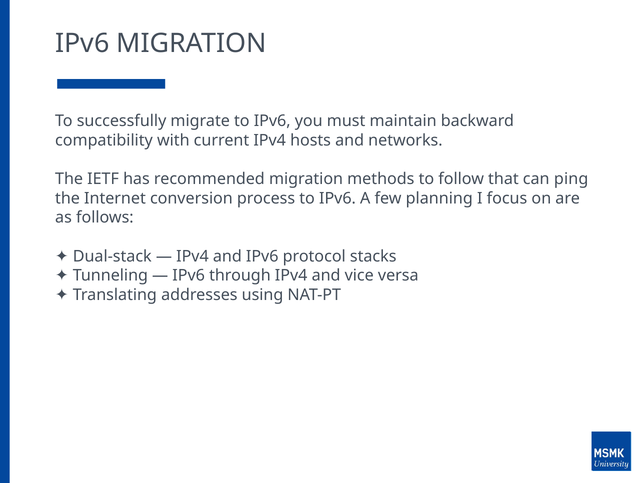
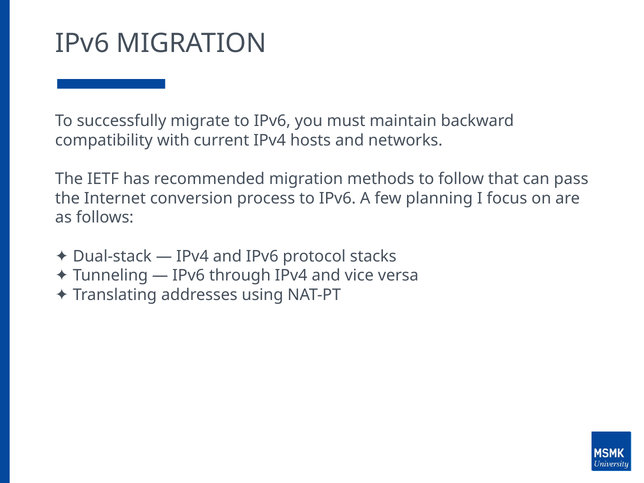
ping: ping -> pass (571, 179)
